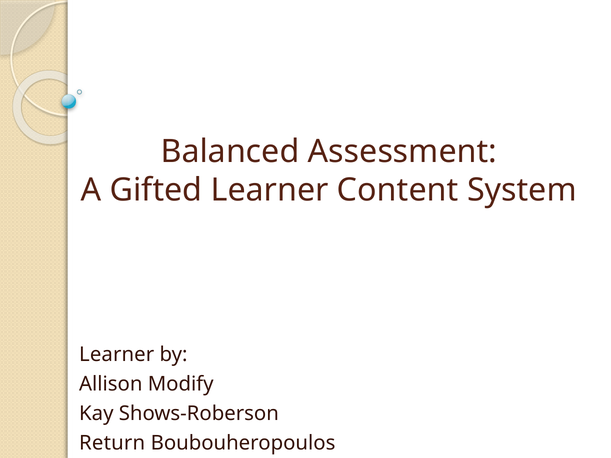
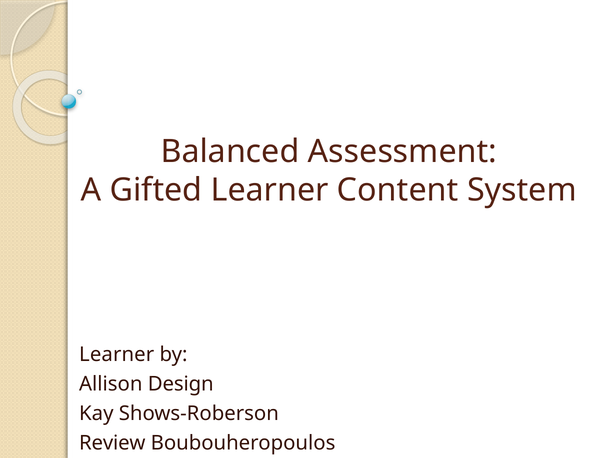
Modify: Modify -> Design (181, 384)
Return: Return -> Review (112, 443)
